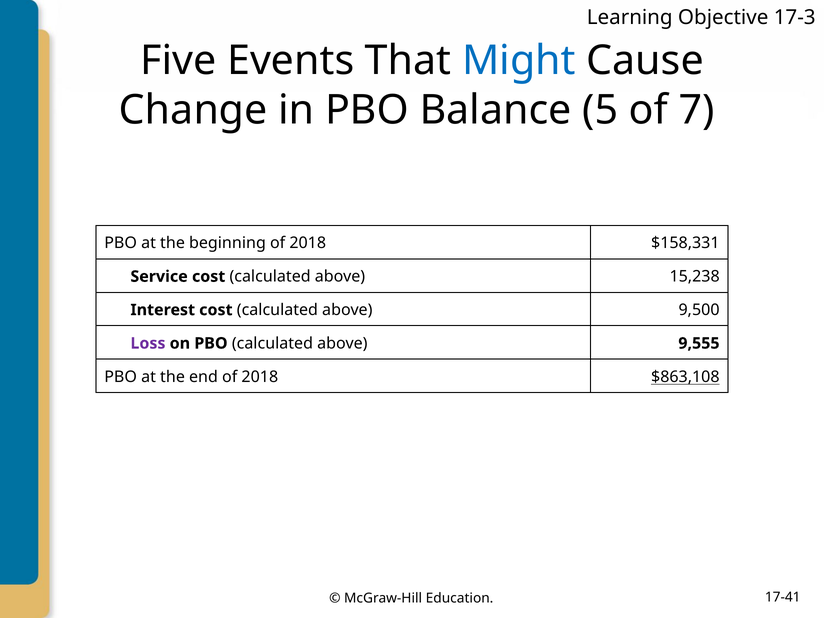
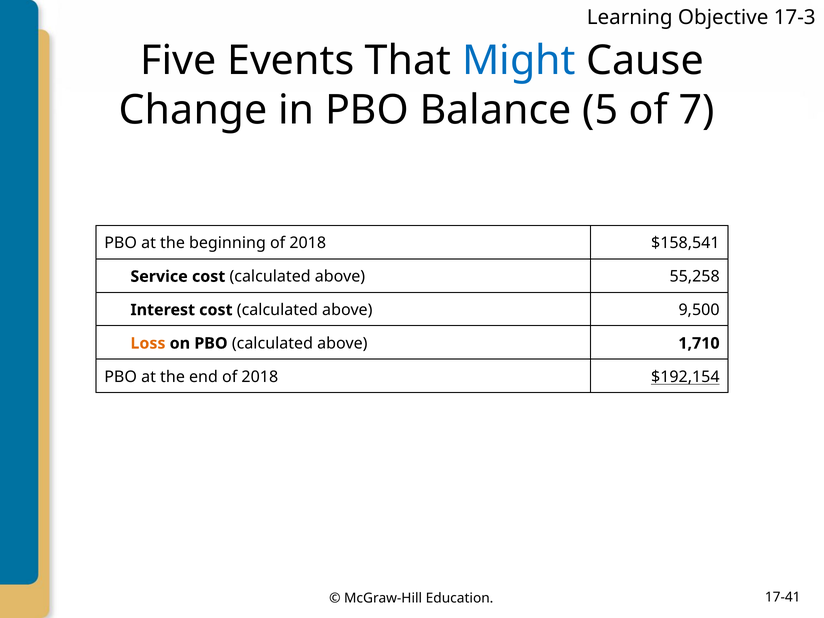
$158,331: $158,331 -> $158,541 (685, 243)
15,238: 15,238 -> 55,258 (695, 277)
Loss colour: purple -> orange (148, 343)
9,555: 9,555 -> 1,710 (699, 343)
$863,108: $863,108 -> $192,154 (685, 377)
